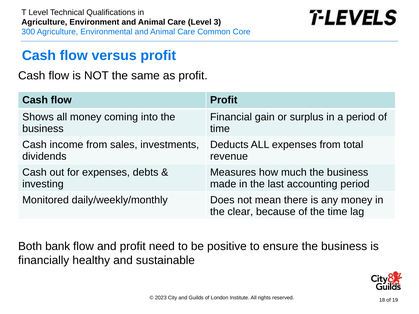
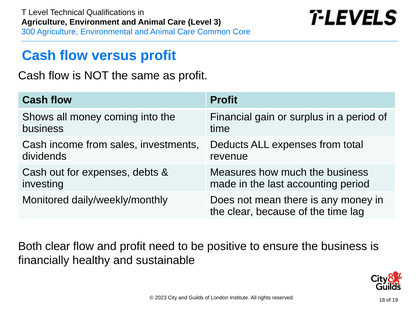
Both bank: bank -> clear (58, 246)
